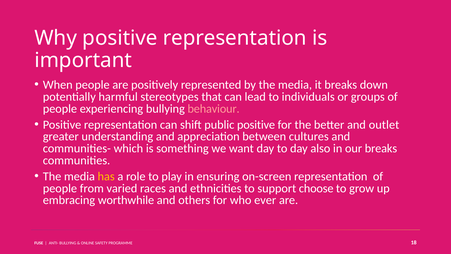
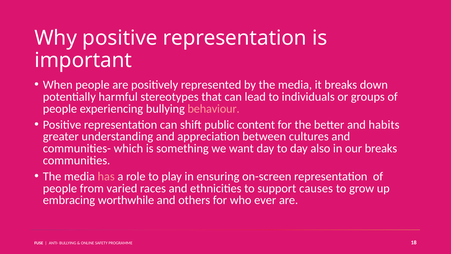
public positive: positive -> content (256, 125)
outlet: outlet -> habits (384, 125)
has colour: yellow -> pink (106, 176)
choose: choose -> causes (316, 188)
